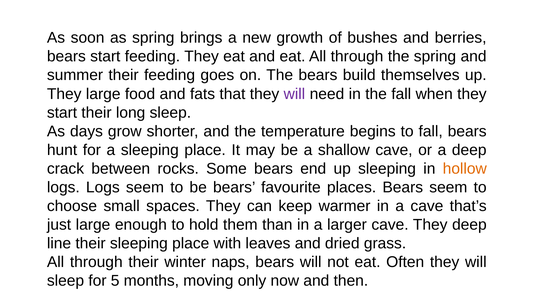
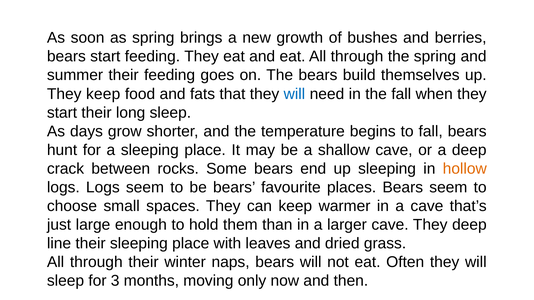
They large: large -> keep (103, 94)
will colour: purple -> blue (294, 94)
5: 5 -> 3 (115, 281)
